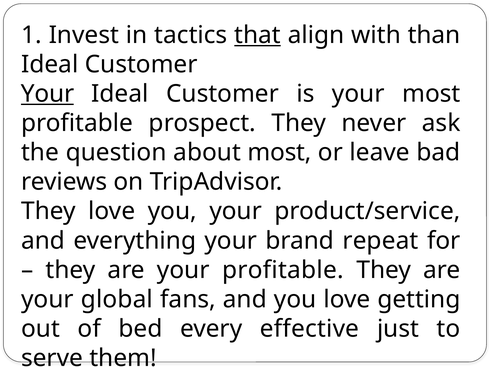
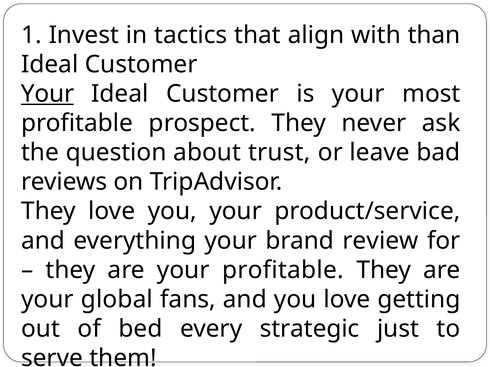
that underline: present -> none (258, 35)
about most: most -> trust (279, 153)
repeat: repeat -> review (380, 241)
effective: effective -> strategic (310, 329)
